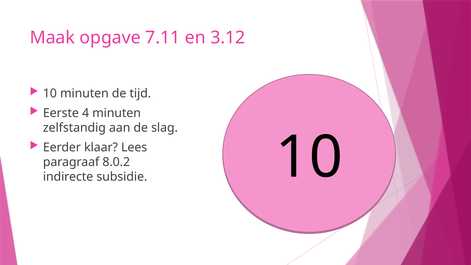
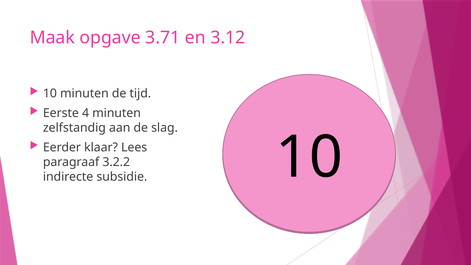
7.11: 7.11 -> 3.71 (163, 38)
8.0.2: 8.0.2 -> 3.2.2 (116, 162)
